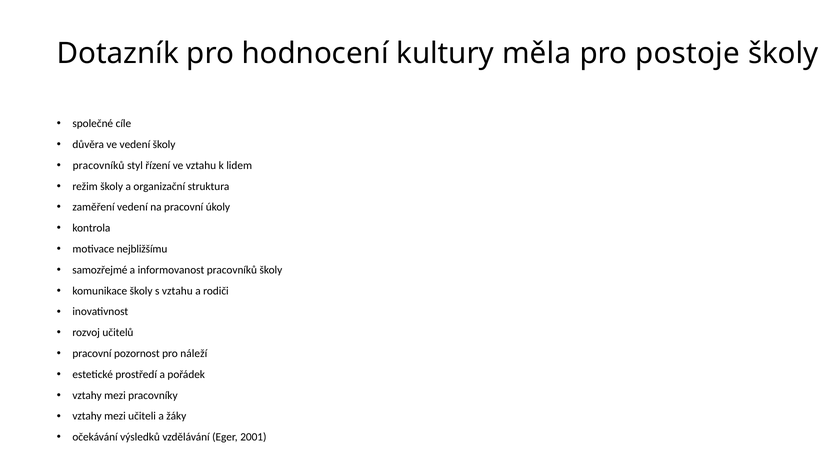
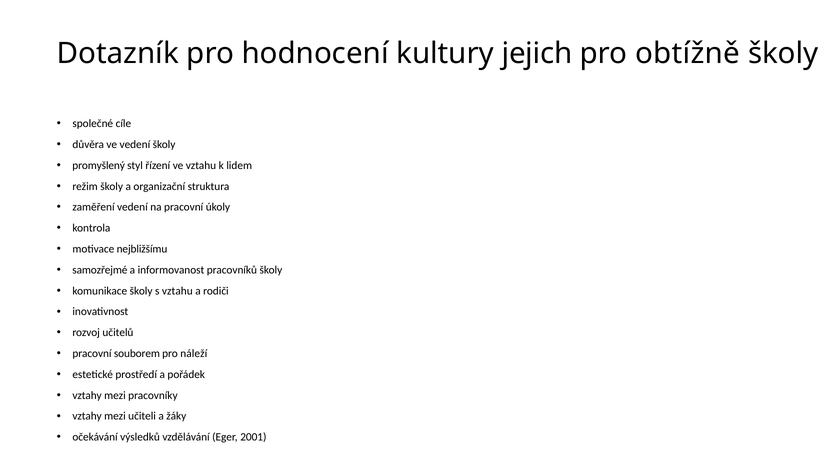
měla: měla -> jejich (537, 53)
postoje: postoje -> obtížně (688, 53)
pracovníků: pracovníků -> promyšlený (99, 165)
pozornost: pozornost -> souborem (137, 354)
